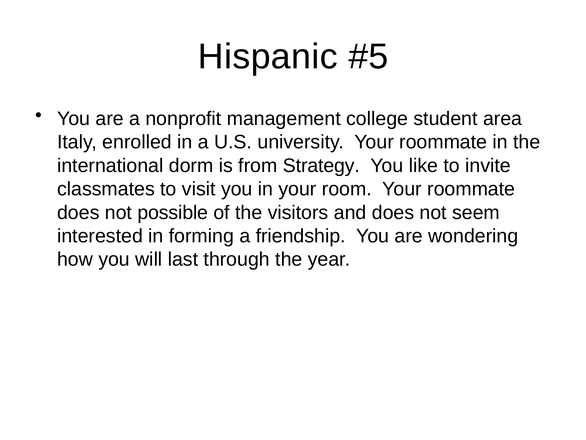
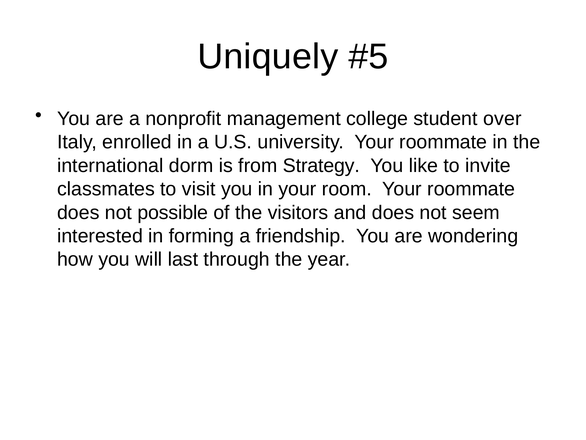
Hispanic: Hispanic -> Uniquely (268, 57)
area: area -> over (502, 119)
